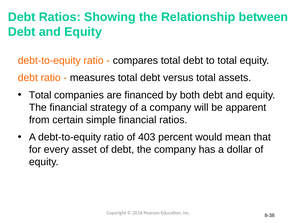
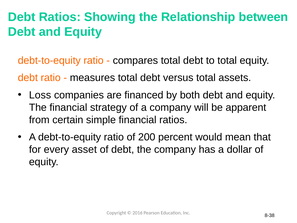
Total: Total -> Loss (40, 95)
403: 403 -> 200 (147, 137)
